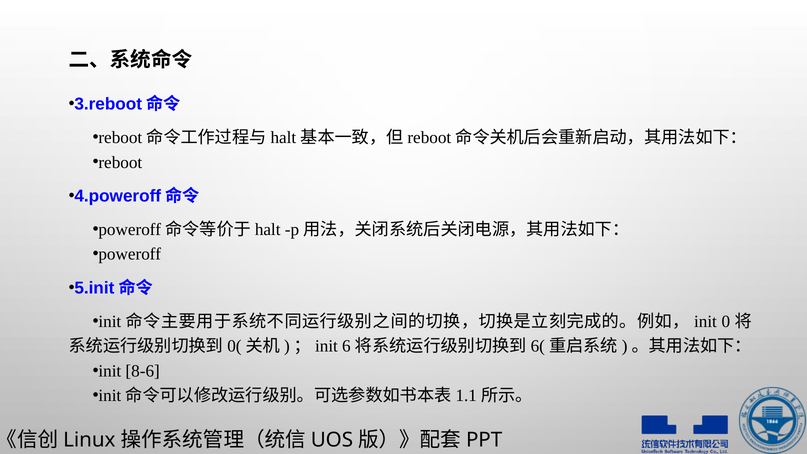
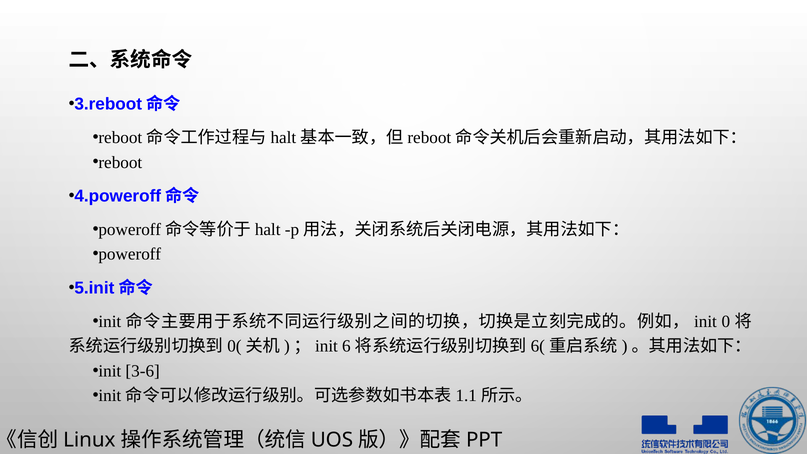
8-6: 8-6 -> 3-6 (143, 371)
